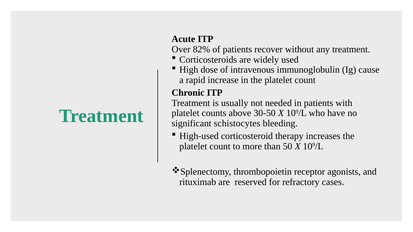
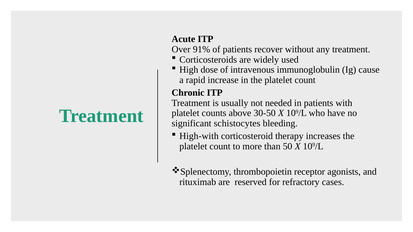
82%: 82% -> 91% (202, 49)
High-used: High-used -> High-with (199, 136)
